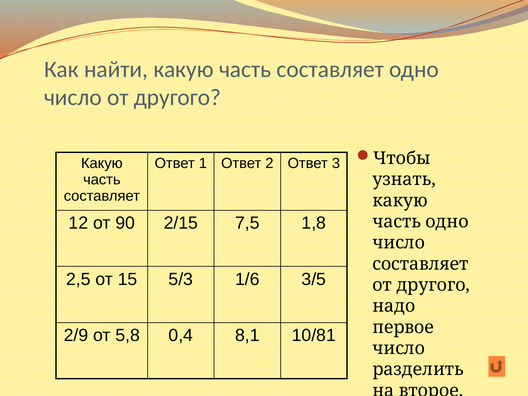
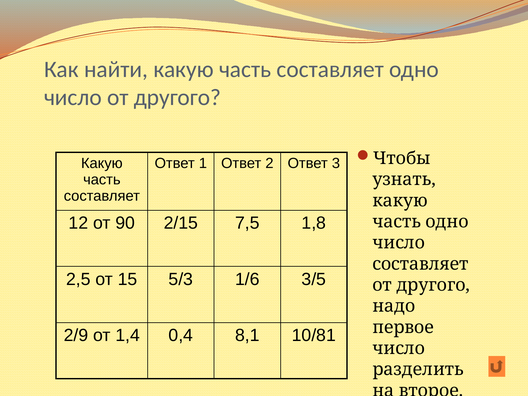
5,8: 5,8 -> 1,4 (128, 335)
